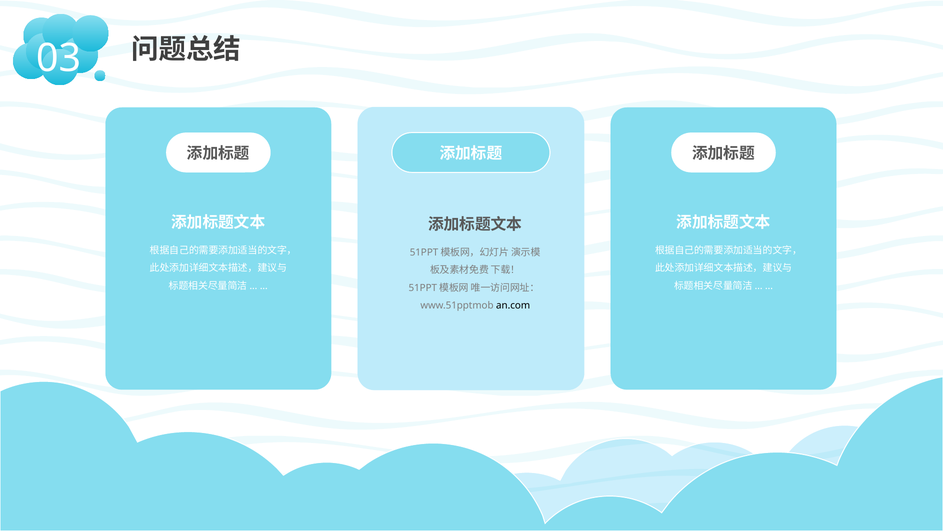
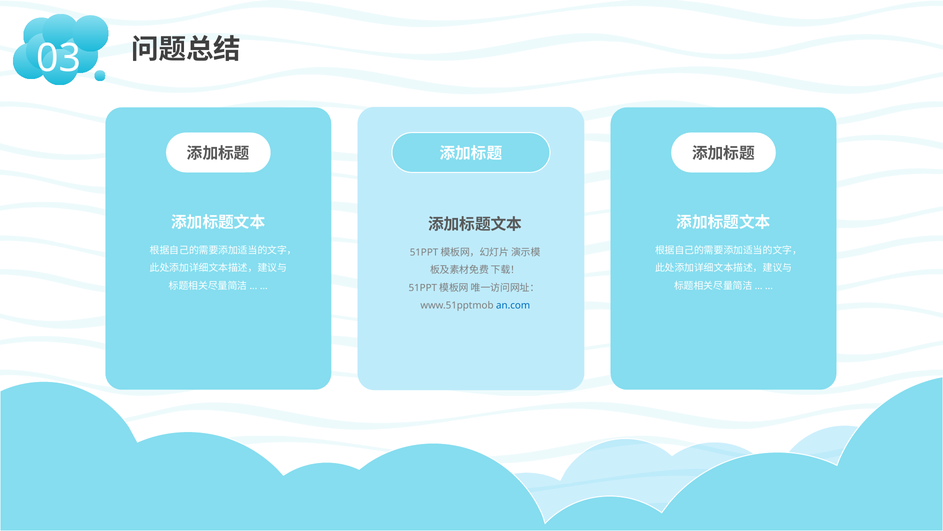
an.com colour: black -> blue (513, 305)
